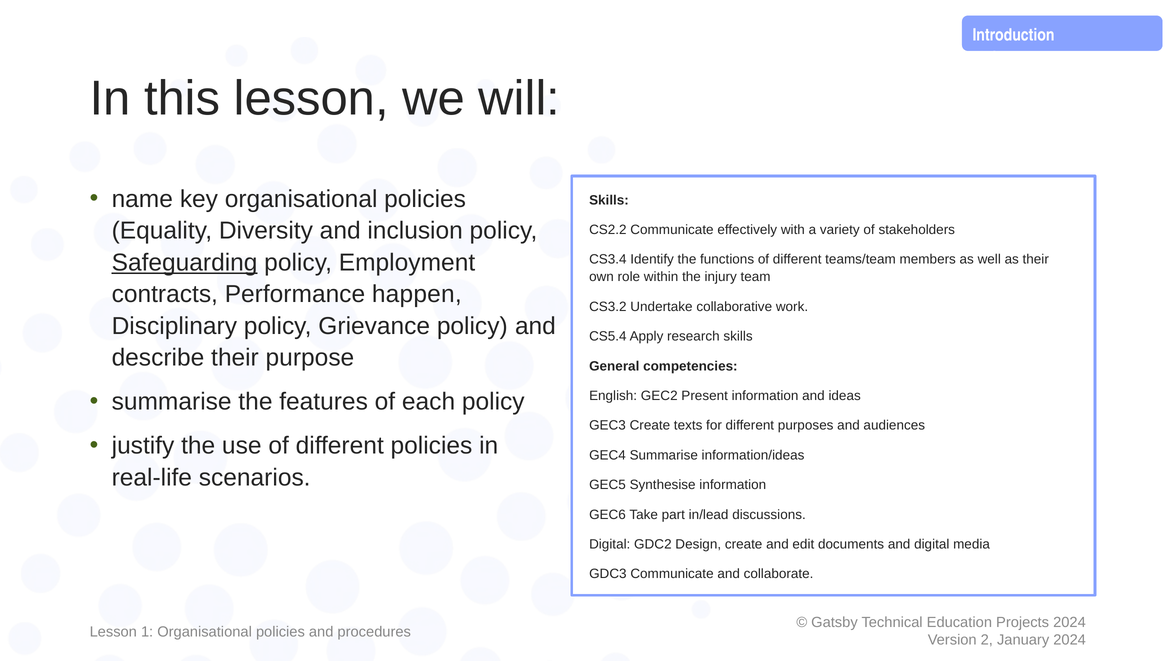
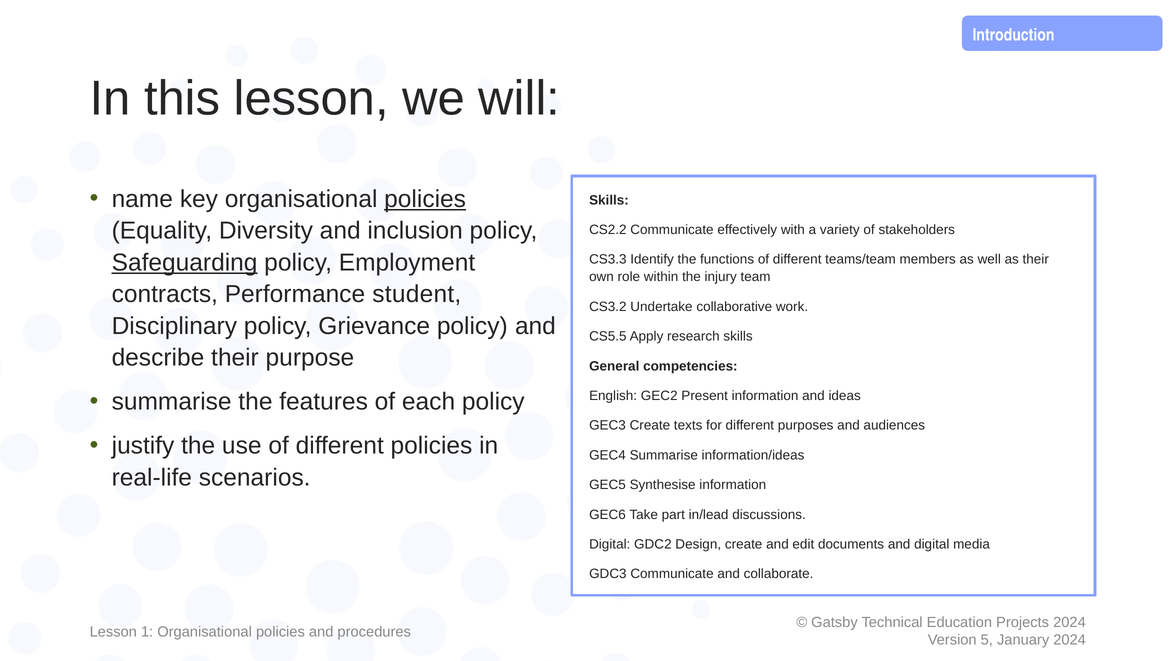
policies underline: none -> present (425, 199)
CS3.4: CS3.4 -> CS3.3 (608, 260)
happen: happen -> student (417, 295)
CS5.4: CS5.4 -> CS5.5 (608, 337)
2: 2 -> 5 (987, 641)
